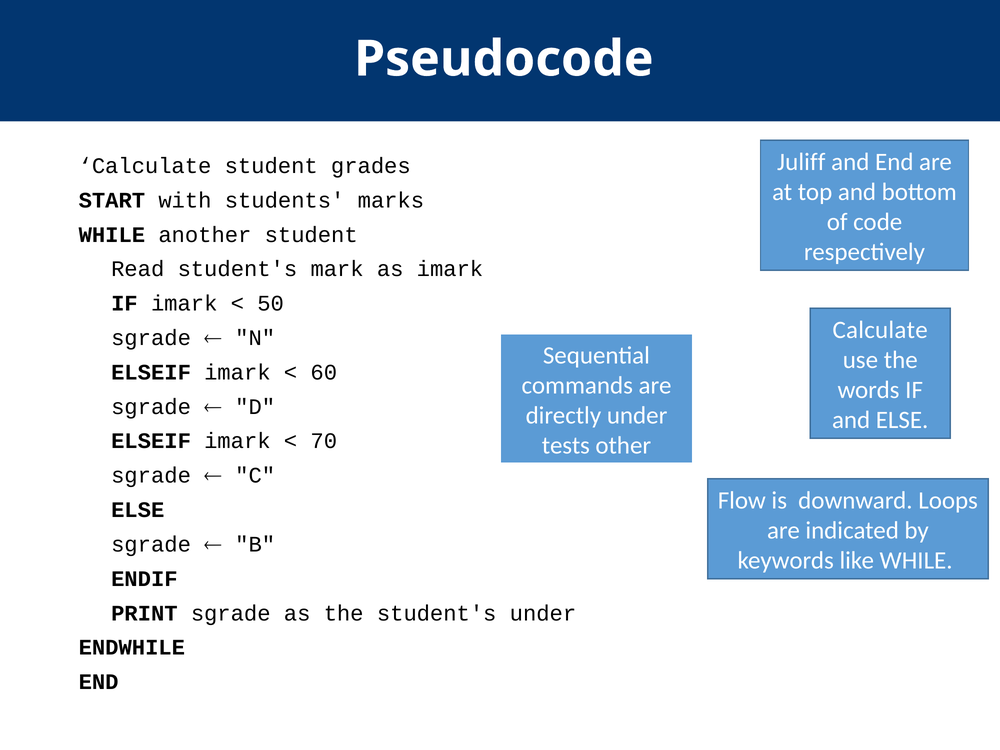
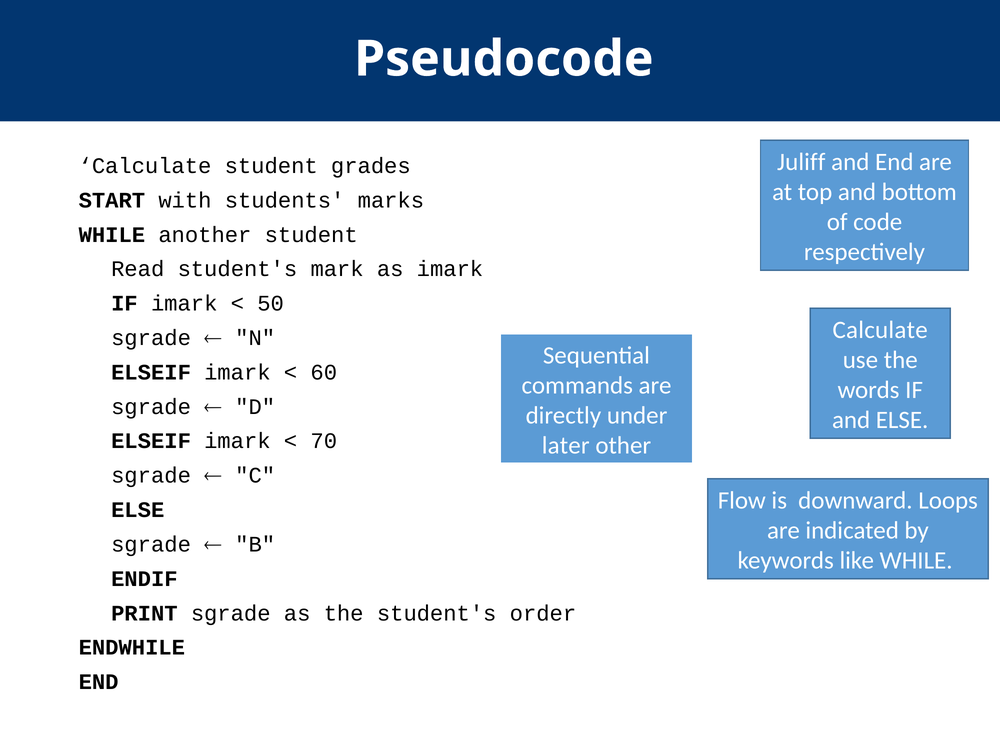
tests: tests -> later (566, 445)
student's under: under -> order (543, 613)
